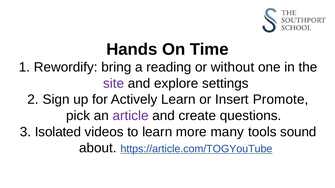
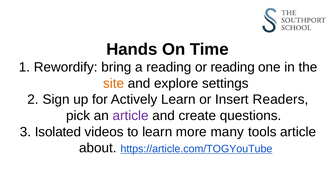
or without: without -> reading (233, 67)
site colour: purple -> orange (114, 84)
Promote: Promote -> Readers (281, 100)
tools sound: sound -> article (298, 132)
